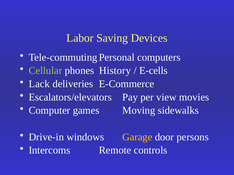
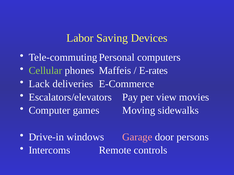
History: History -> Maffeis (115, 71)
E-cells: E-cells -> E-rates (153, 71)
Garage colour: yellow -> pink (137, 137)
